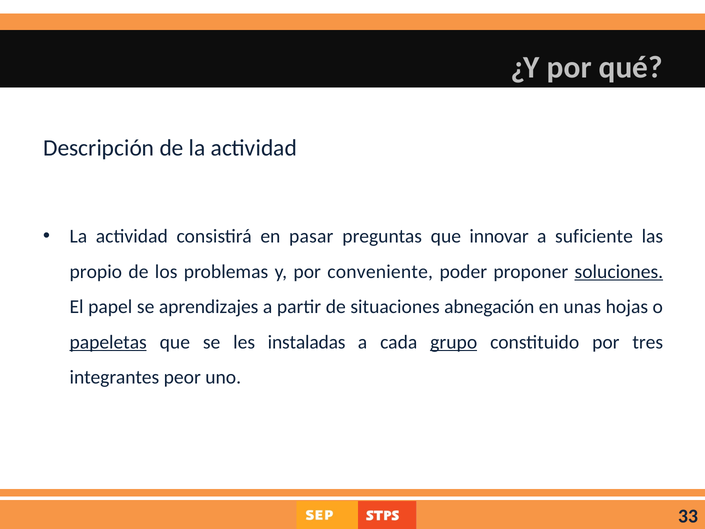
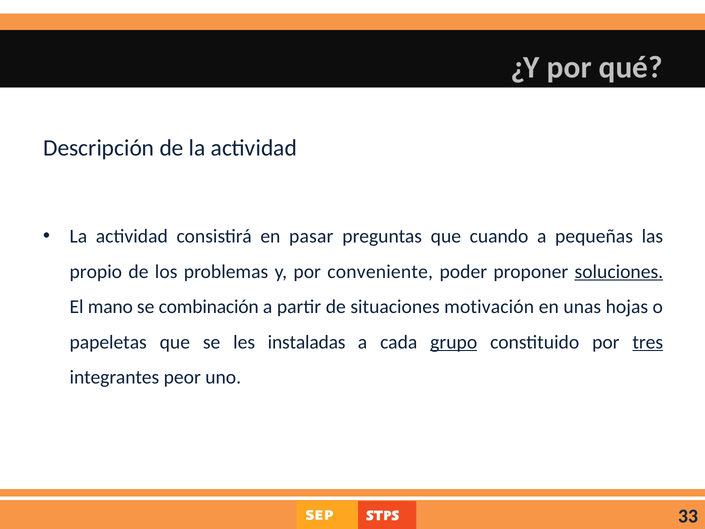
innovar: innovar -> cuando (499, 236)
suficiente: suficiente -> pequeñas (594, 236)
papel: papel -> mano (110, 307)
aprendizajes: aprendizajes -> combinación (209, 307)
abnegación: abnegación -> motivación (489, 307)
papeletas underline: present -> none (108, 342)
tres underline: none -> present (648, 342)
